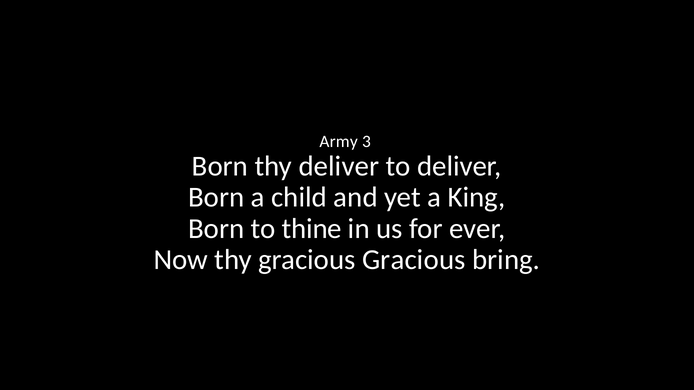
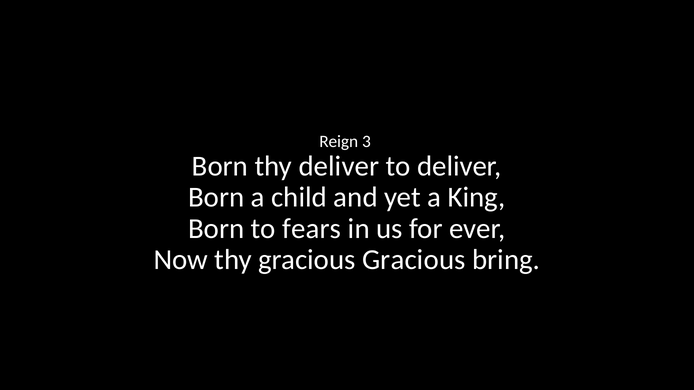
Army: Army -> Reign (339, 141)
thine: thine -> fears (312, 229)
